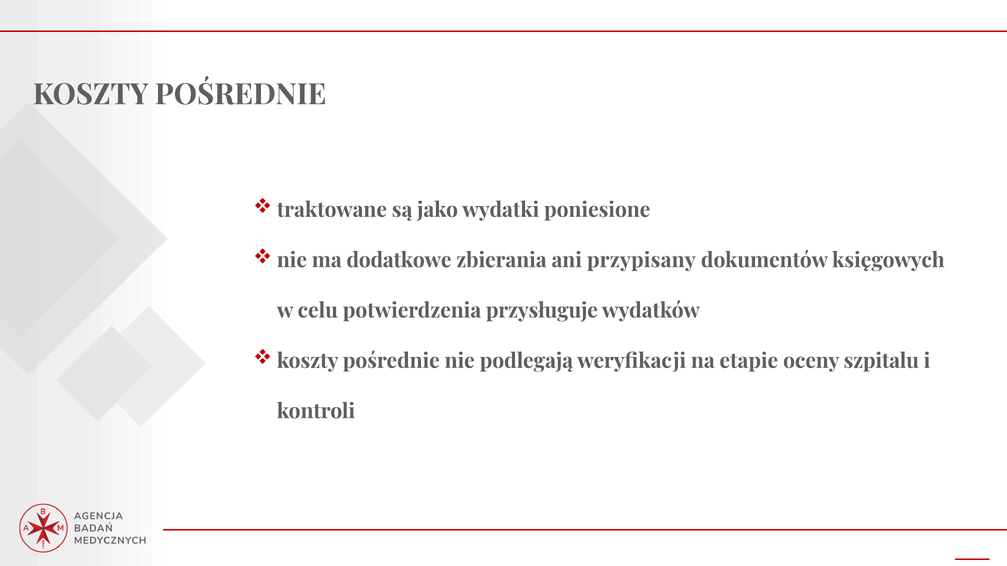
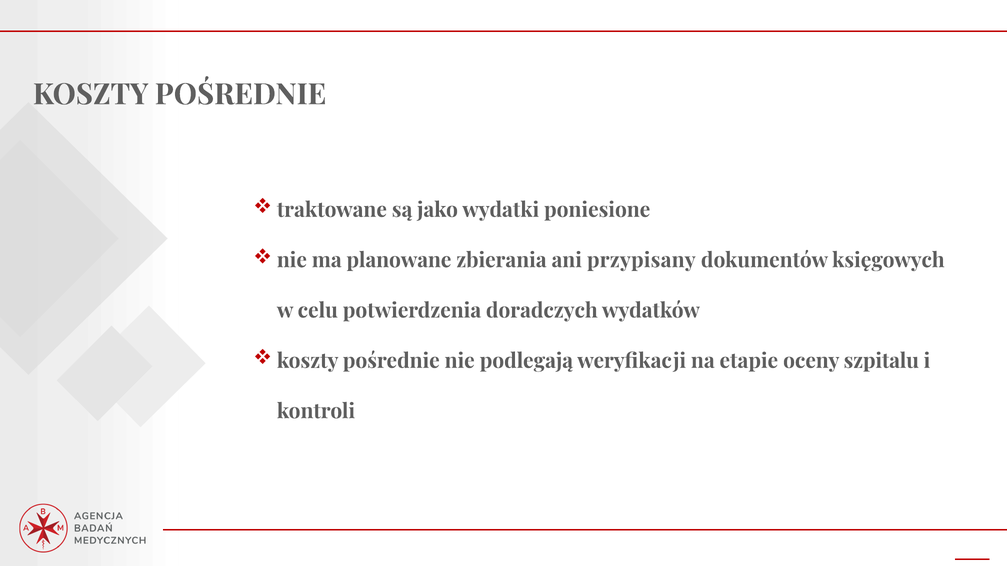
dodatkowe: dodatkowe -> planowane (399, 260)
przysługuje: przysługuje -> doradczych (542, 311)
